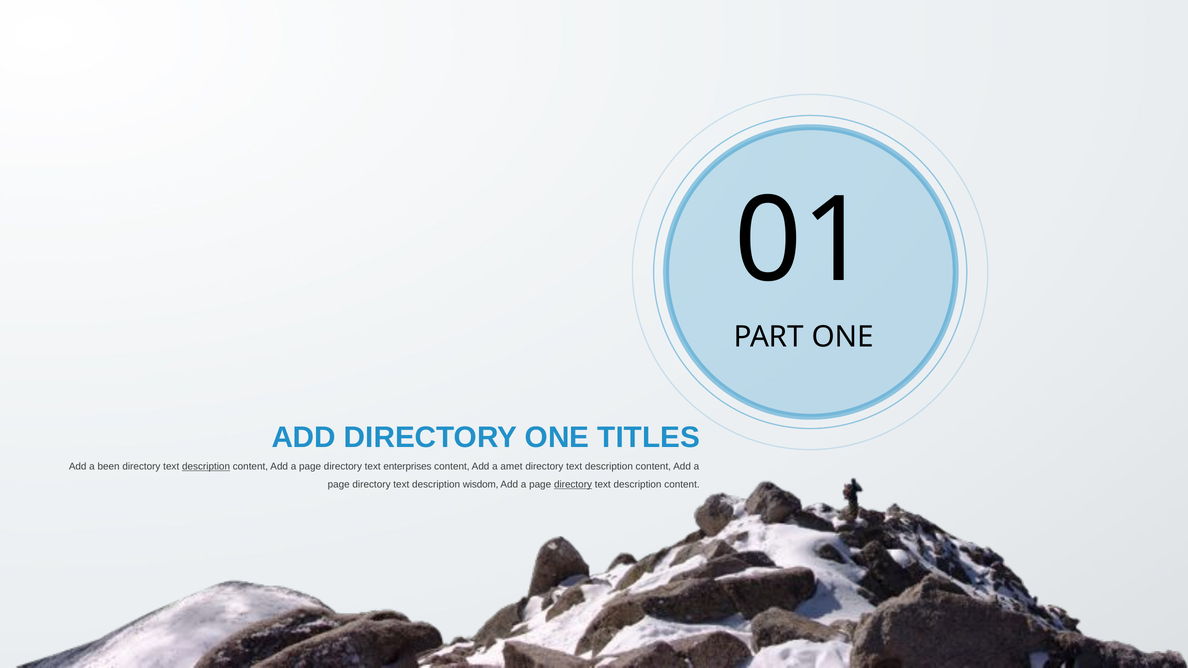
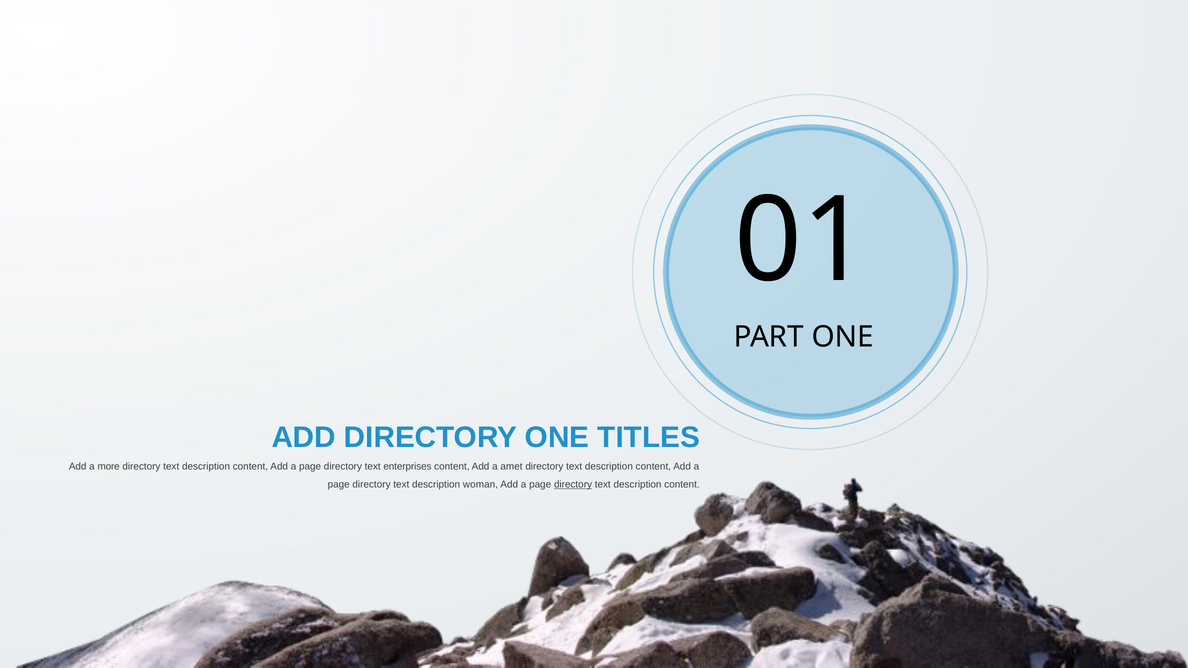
been: been -> more (109, 467)
description underline: present -> none (206, 467)
wisdom: wisdom -> woman (481, 484)
